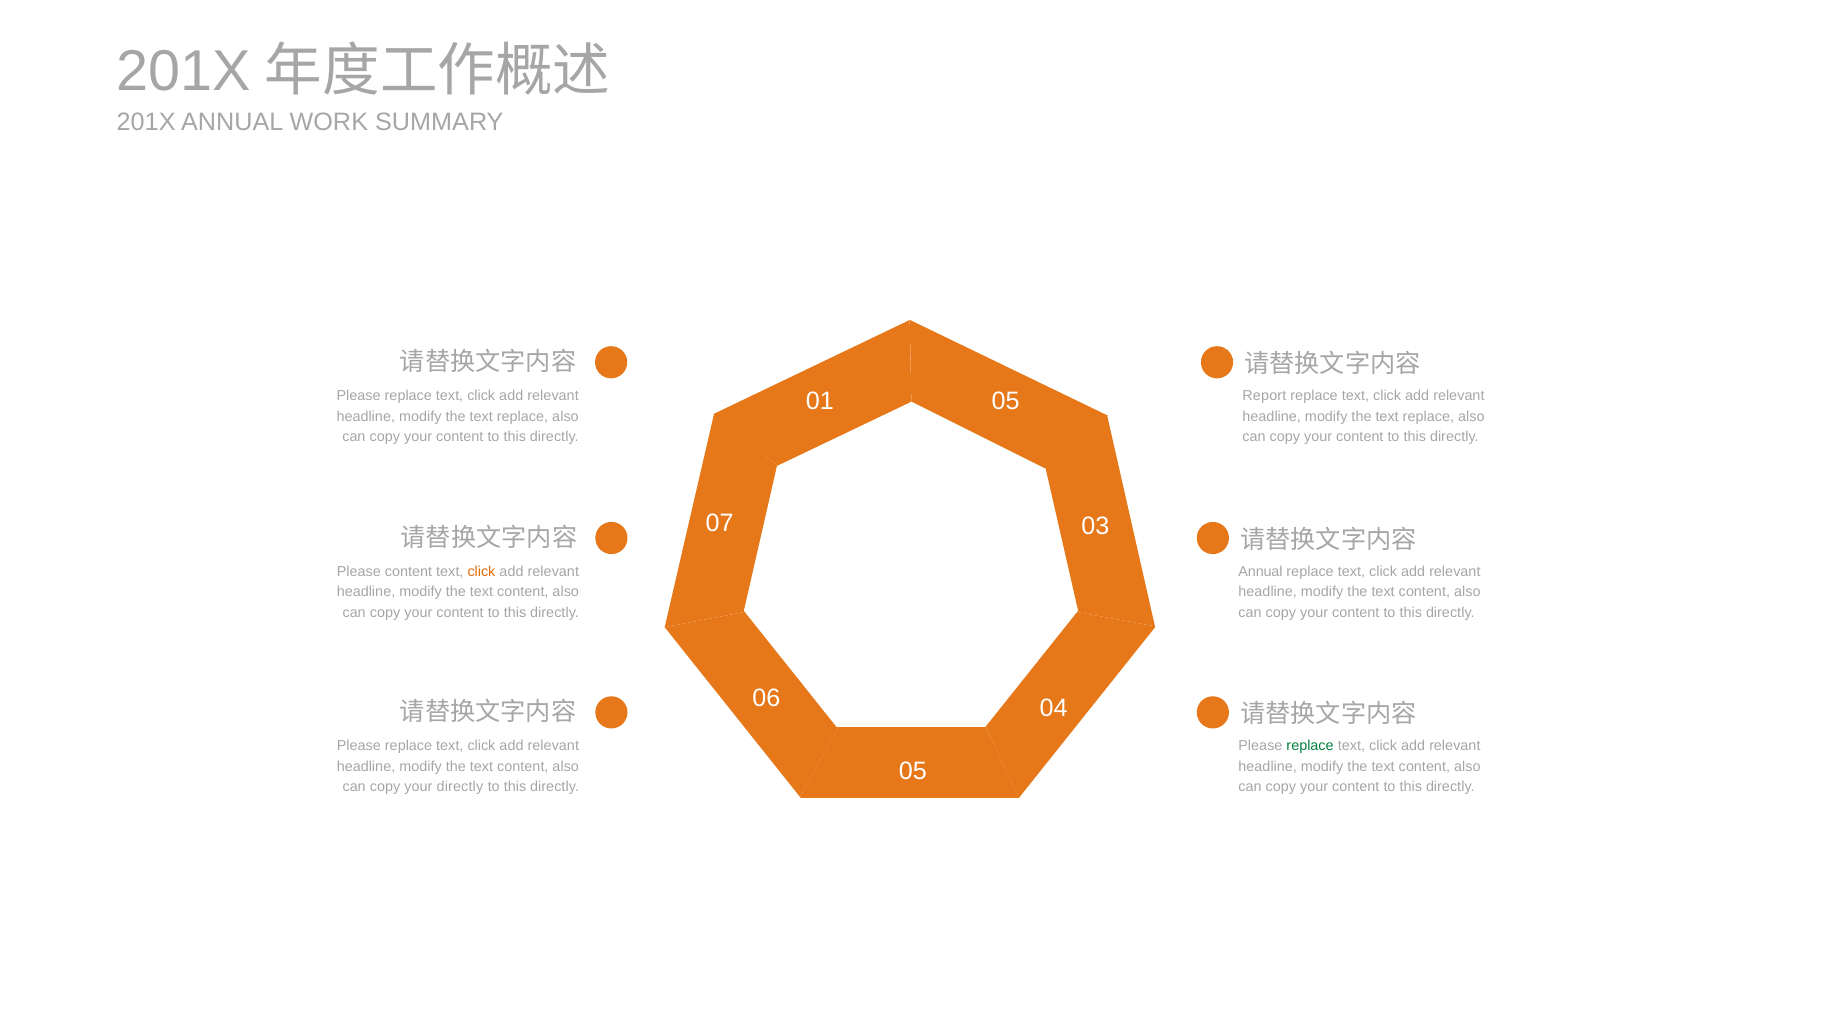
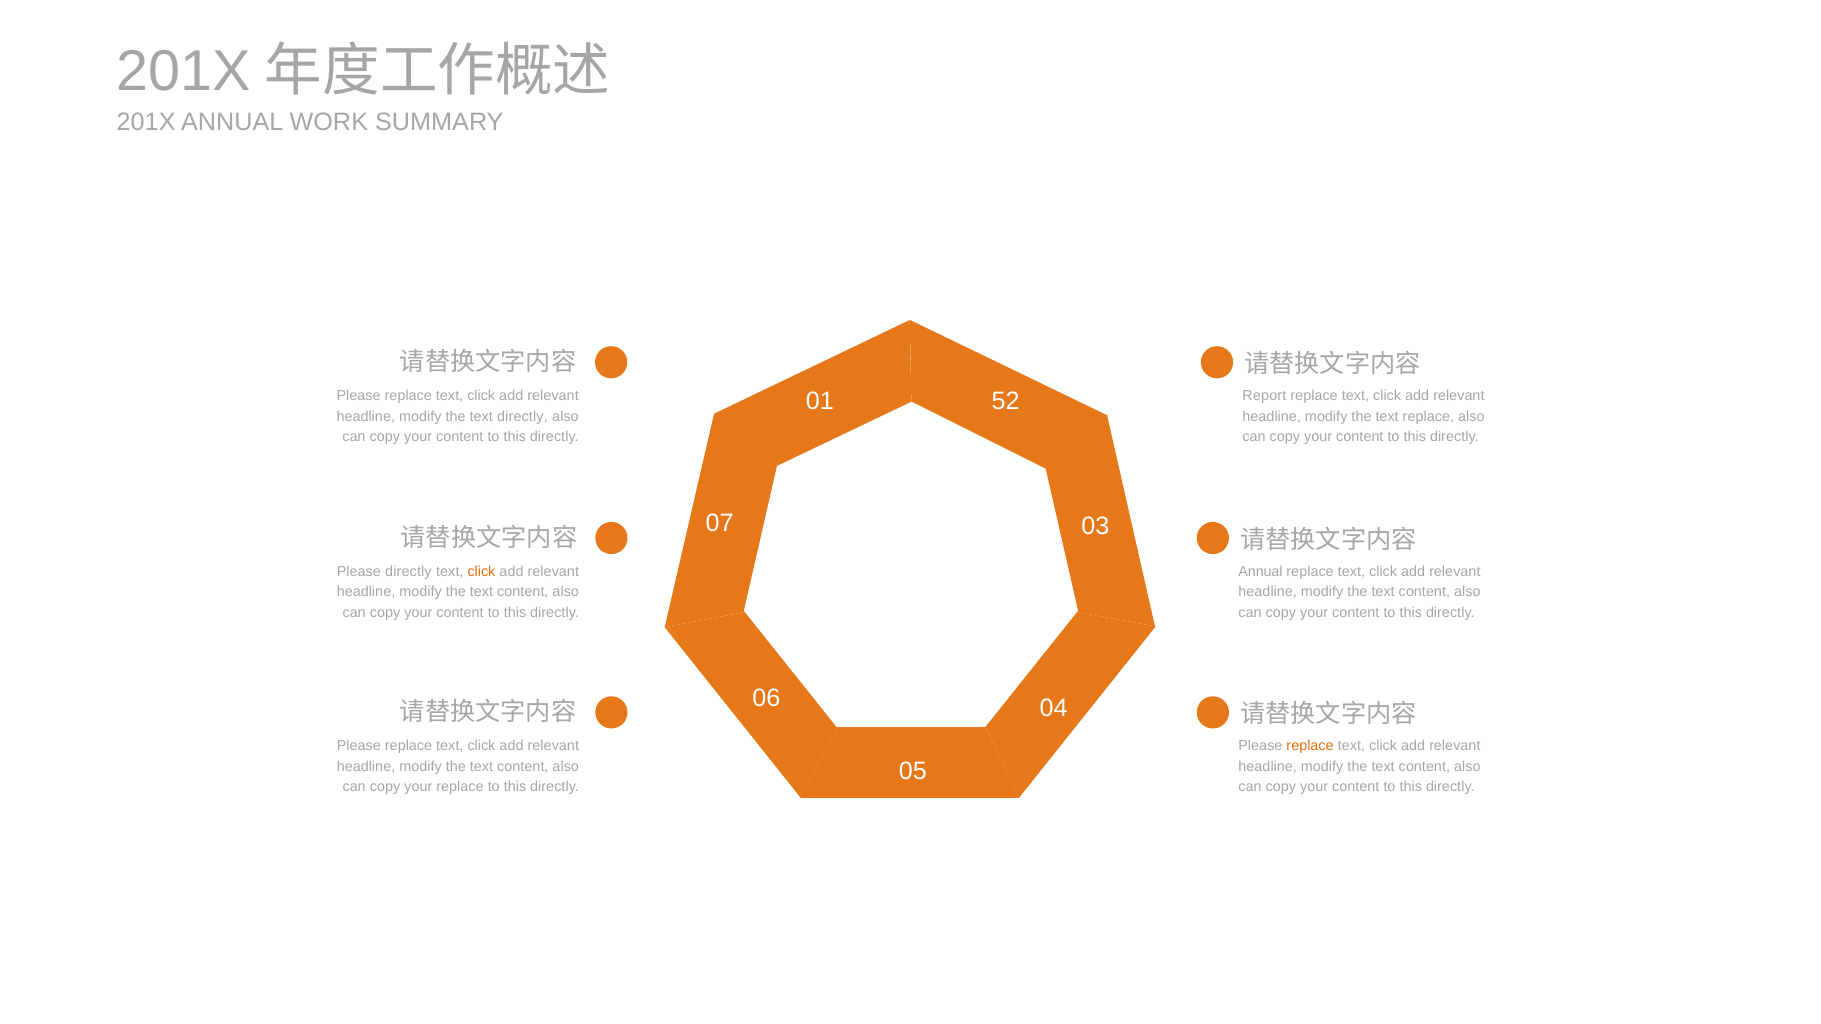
01 05: 05 -> 52 (1006, 401)
replace: replace -> directly (522, 416)
Please content: content -> directly (408, 572)
replace colour: green -> orange (1310, 746)
your directly: directly -> replace (460, 787)
